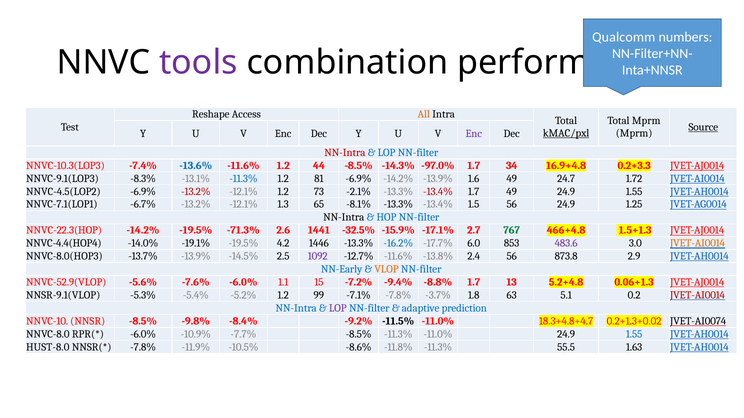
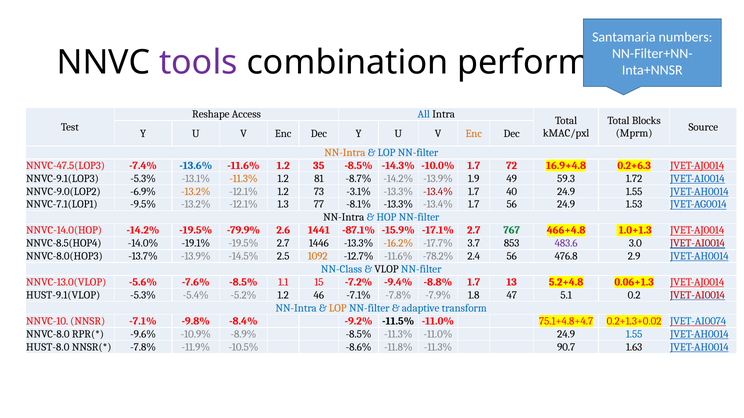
Qualcomm: Qualcomm -> Santamaria (624, 37)
All colour: orange -> blue (424, 114)
Total Mprm: Mprm -> Blocks (646, 121)
Source underline: present -> none (703, 127)
kMAC/pxl underline: present -> none (566, 133)
Enc colour: purple -> orange (474, 134)
NN-Intra colour: red -> orange (345, 153)
NNVC-10.3(LOP3: NNVC-10.3(LOP3 -> NNVC-47.5(LOP3 (66, 166)
44: 44 -> 35 (319, 166)
-97.0%: -97.0% -> -10.0% (438, 166)
34: 34 -> 72 (512, 166)
0.2+3.3: 0.2+3.3 -> 0.2+6.3 (634, 166)
NNVC-9.1(LOP3 -8.3%: -8.3% -> -5.3% (143, 179)
-11.3% colour: blue -> orange (243, 179)
81 -6.9%: -6.9% -> -8.7% (359, 179)
1.6: 1.6 -> 1.9 (474, 179)
24.7: 24.7 -> 59.3 (566, 179)
NNVC-4.5(LOP2: NNVC-4.5(LOP2 -> NNVC-9.0(LOP2 (63, 192)
-13.2% colour: red -> orange (196, 192)
-2.1%: -2.1% -> -3.1% (359, 192)
1.7 49: 49 -> 40 (512, 192)
-6.7%: -6.7% -> -9.5% (143, 205)
65: 65 -> 77 (319, 205)
1.5: 1.5 -> 1.7 (474, 205)
1.25: 1.25 -> 1.53 (634, 205)
NNVC-22.3(HOP: NNVC-22.3(HOP -> NNVC-14.0(HOP (64, 231)
-71.3%: -71.3% -> -79.9% (243, 231)
-32.5%: -32.5% -> -87.1% (359, 231)
1.5+1.3: 1.5+1.3 -> 1.0+1.3 (635, 231)
NNVC-4.4(HOP4: NNVC-4.4(HOP4 -> NNVC-8.5(HOP4 (64, 244)
-19.5% 4.2: 4.2 -> 2.7 (283, 244)
-16.2% colour: blue -> orange (398, 244)
6.0: 6.0 -> 3.7 (474, 244)
JVET-AI0014 colour: orange -> red (697, 244)
1092 colour: purple -> orange (318, 257)
-13.8%: -13.8% -> -78.2% (438, 257)
873.8: 873.8 -> 476.8 (566, 257)
NN-Early: NN-Early -> NN-Class (342, 269)
VLOP colour: orange -> black (386, 269)
NNVC-52.9(VLOP: NNVC-52.9(VLOP -> NNVC-13.0(VLOP (66, 282)
-7.6% -6.0%: -6.0% -> -8.5% (243, 282)
NNSR-9.1(VLOP: NNSR-9.1(VLOP -> HUST-9.1(VLOP (63, 295)
99: 99 -> 46 (319, 295)
-3.7%: -3.7% -> -7.9% (438, 295)
63: 63 -> 47 (512, 295)
LOP colour: purple -> orange (338, 308)
prediction: prediction -> transform (464, 308)
NNSR -8.5%: -8.5% -> -7.1% (143, 321)
18.3+4.8+4.7: 18.3+4.8+4.7 -> 75.1+4.8+4.7 (566, 321)
JVET-AI0074 colour: black -> blue (698, 322)
-6.0%: -6.0% -> -9.6% (143, 335)
-7.7%: -7.7% -> -8.9% (243, 335)
55.5: 55.5 -> 90.7 (566, 347)
